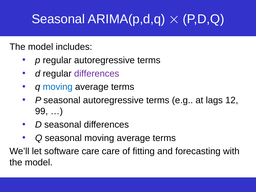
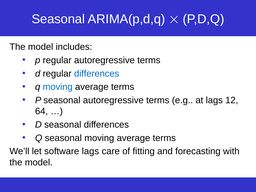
differences colour: purple -> blue (97, 74)
99: 99 -> 64 (41, 111)
software care: care -> lags (90, 151)
